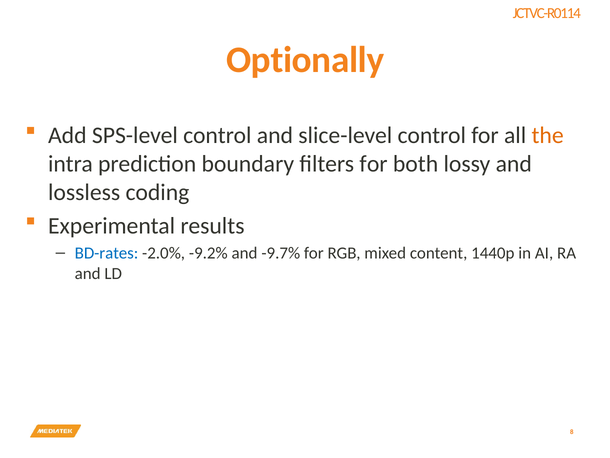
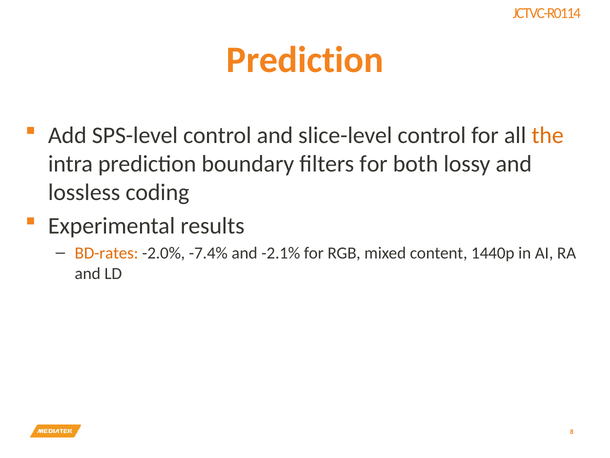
Optionally: Optionally -> Prediction (305, 60)
BD-rates colour: blue -> orange (107, 253)
-9.2%: -9.2% -> -7.4% (208, 253)
-9.7%: -9.7% -> -2.1% (281, 253)
